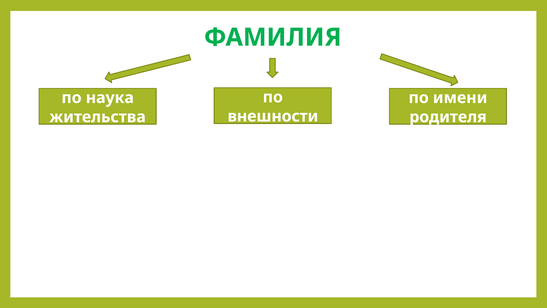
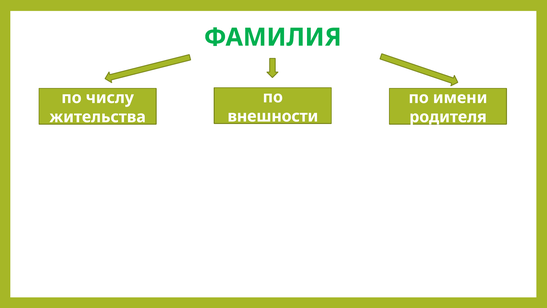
наука: наука -> числу (110, 98)
